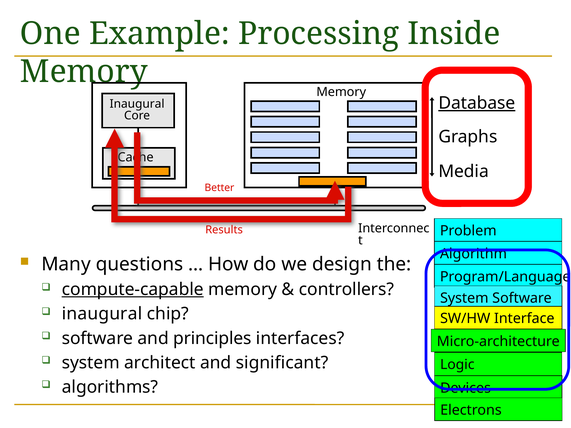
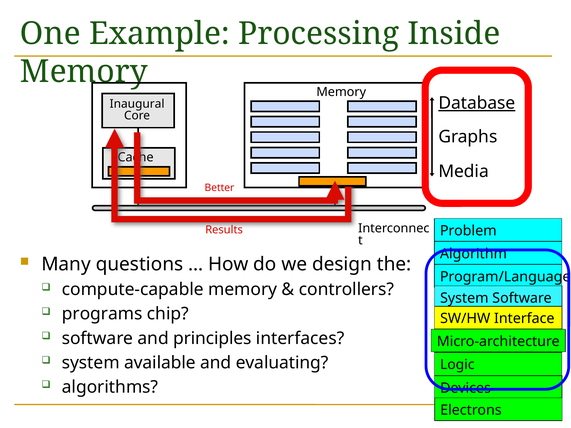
compute-capable underline: present -> none (133, 290)
inaugural: inaugural -> programs (102, 314)
architect: architect -> available (160, 363)
significant: significant -> evaluating (282, 363)
